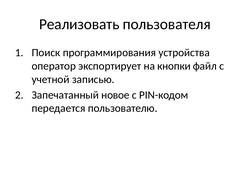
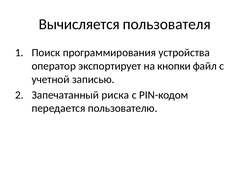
Реализовать: Реализовать -> Вычисляется (79, 24)
новое: новое -> риска (115, 95)
